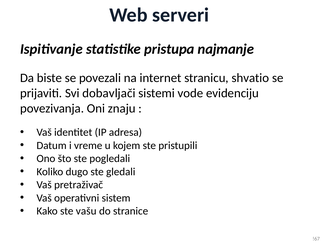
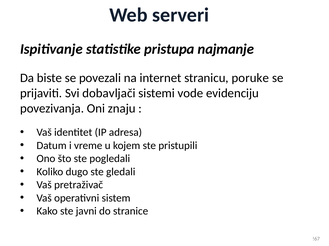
shvatio: shvatio -> poruke (250, 78)
vašu: vašu -> javni (86, 212)
